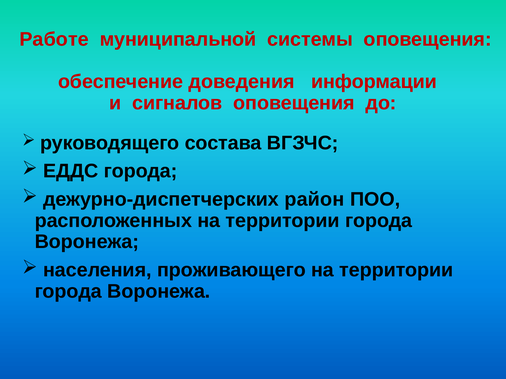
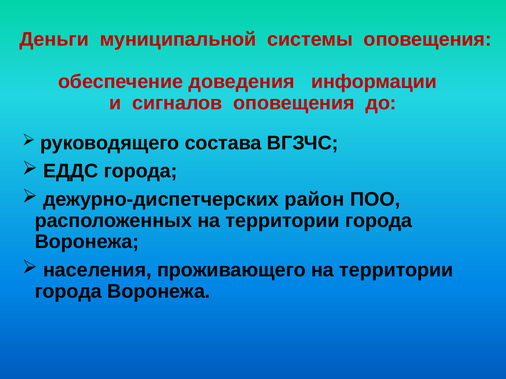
Работе: Работе -> Деньги (54, 39)
